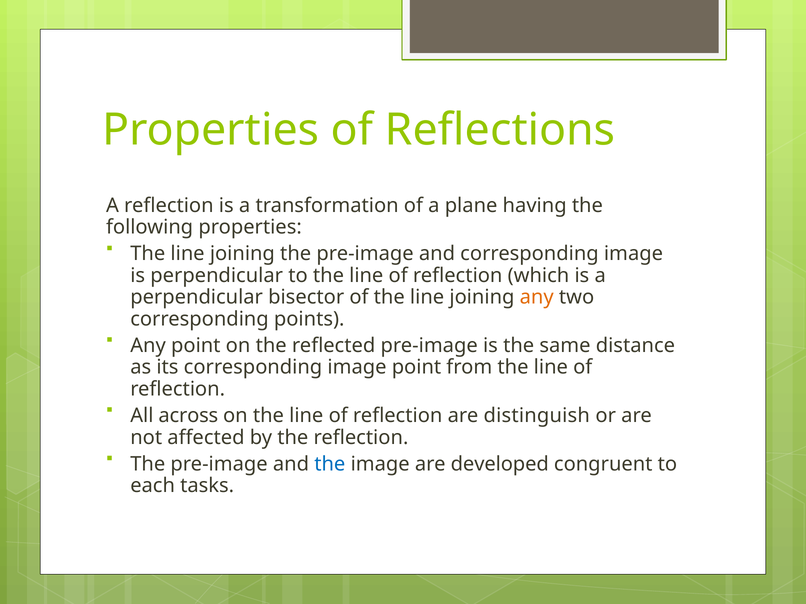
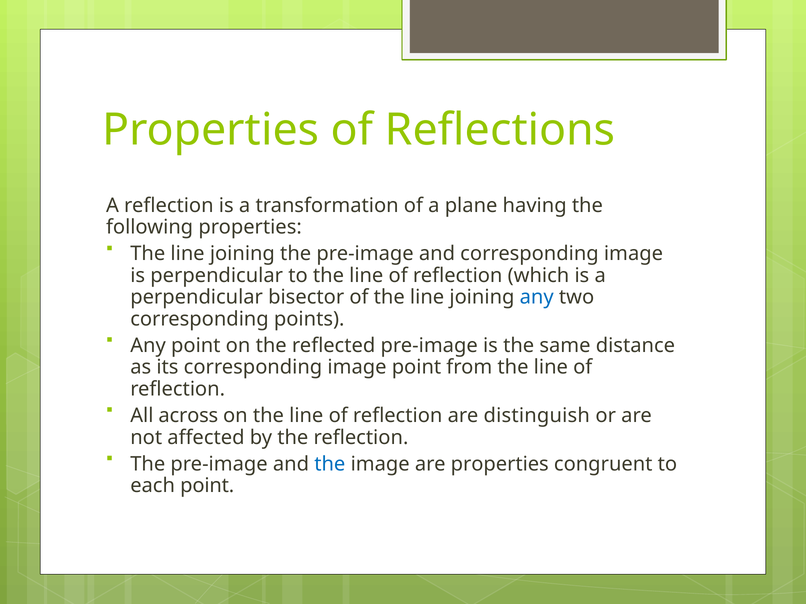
any colour: orange -> blue (537, 298)
are developed: developed -> properties (500, 464)
each tasks: tasks -> point (207, 486)
